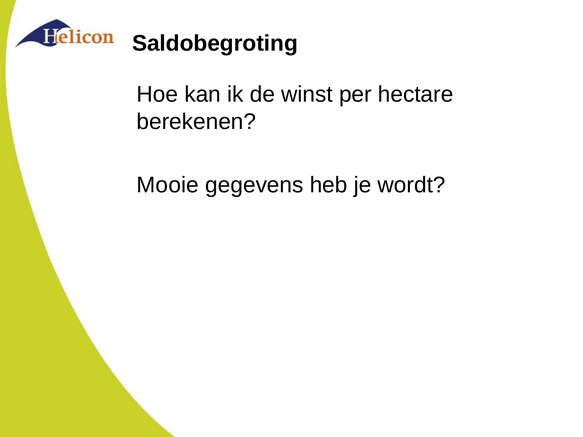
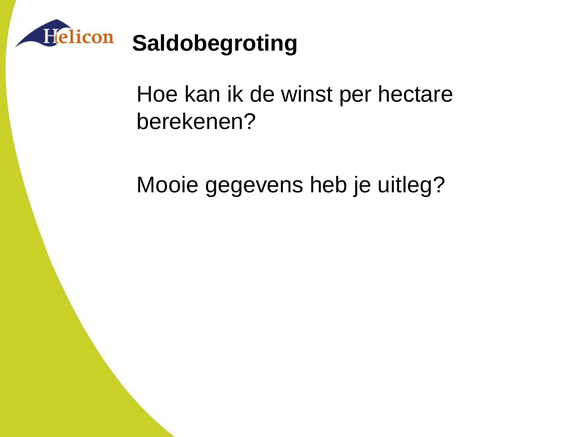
wordt: wordt -> uitleg (411, 185)
